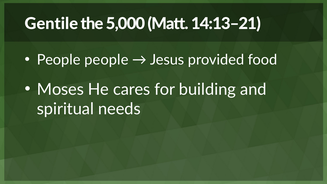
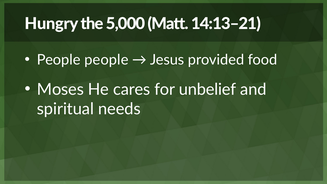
Gentile: Gentile -> Hungry (51, 24)
building: building -> unbelief (208, 89)
